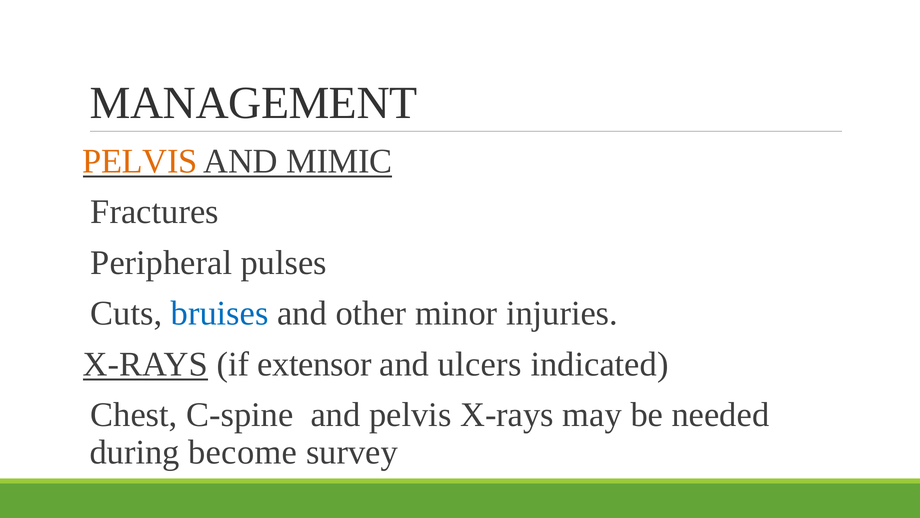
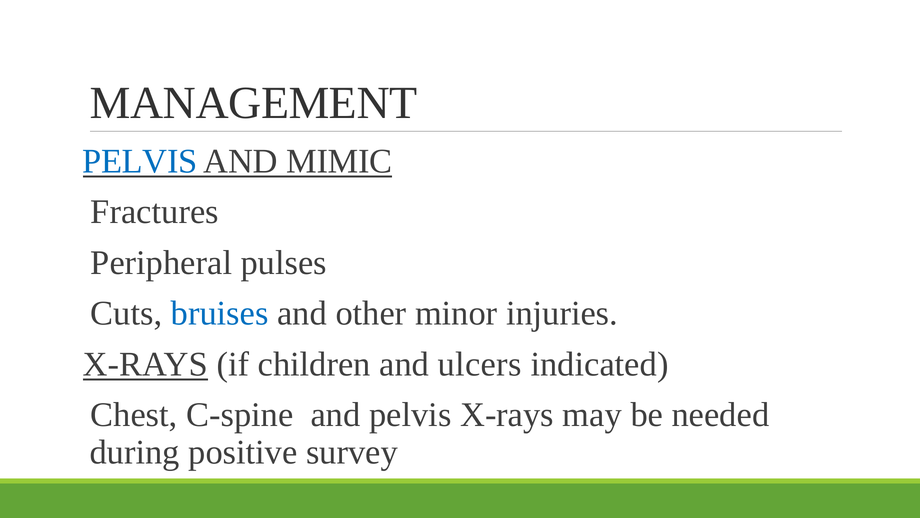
PELVIS colour: orange -> blue (140, 161)
extensor: extensor -> children (314, 364)
become: become -> positive (243, 452)
